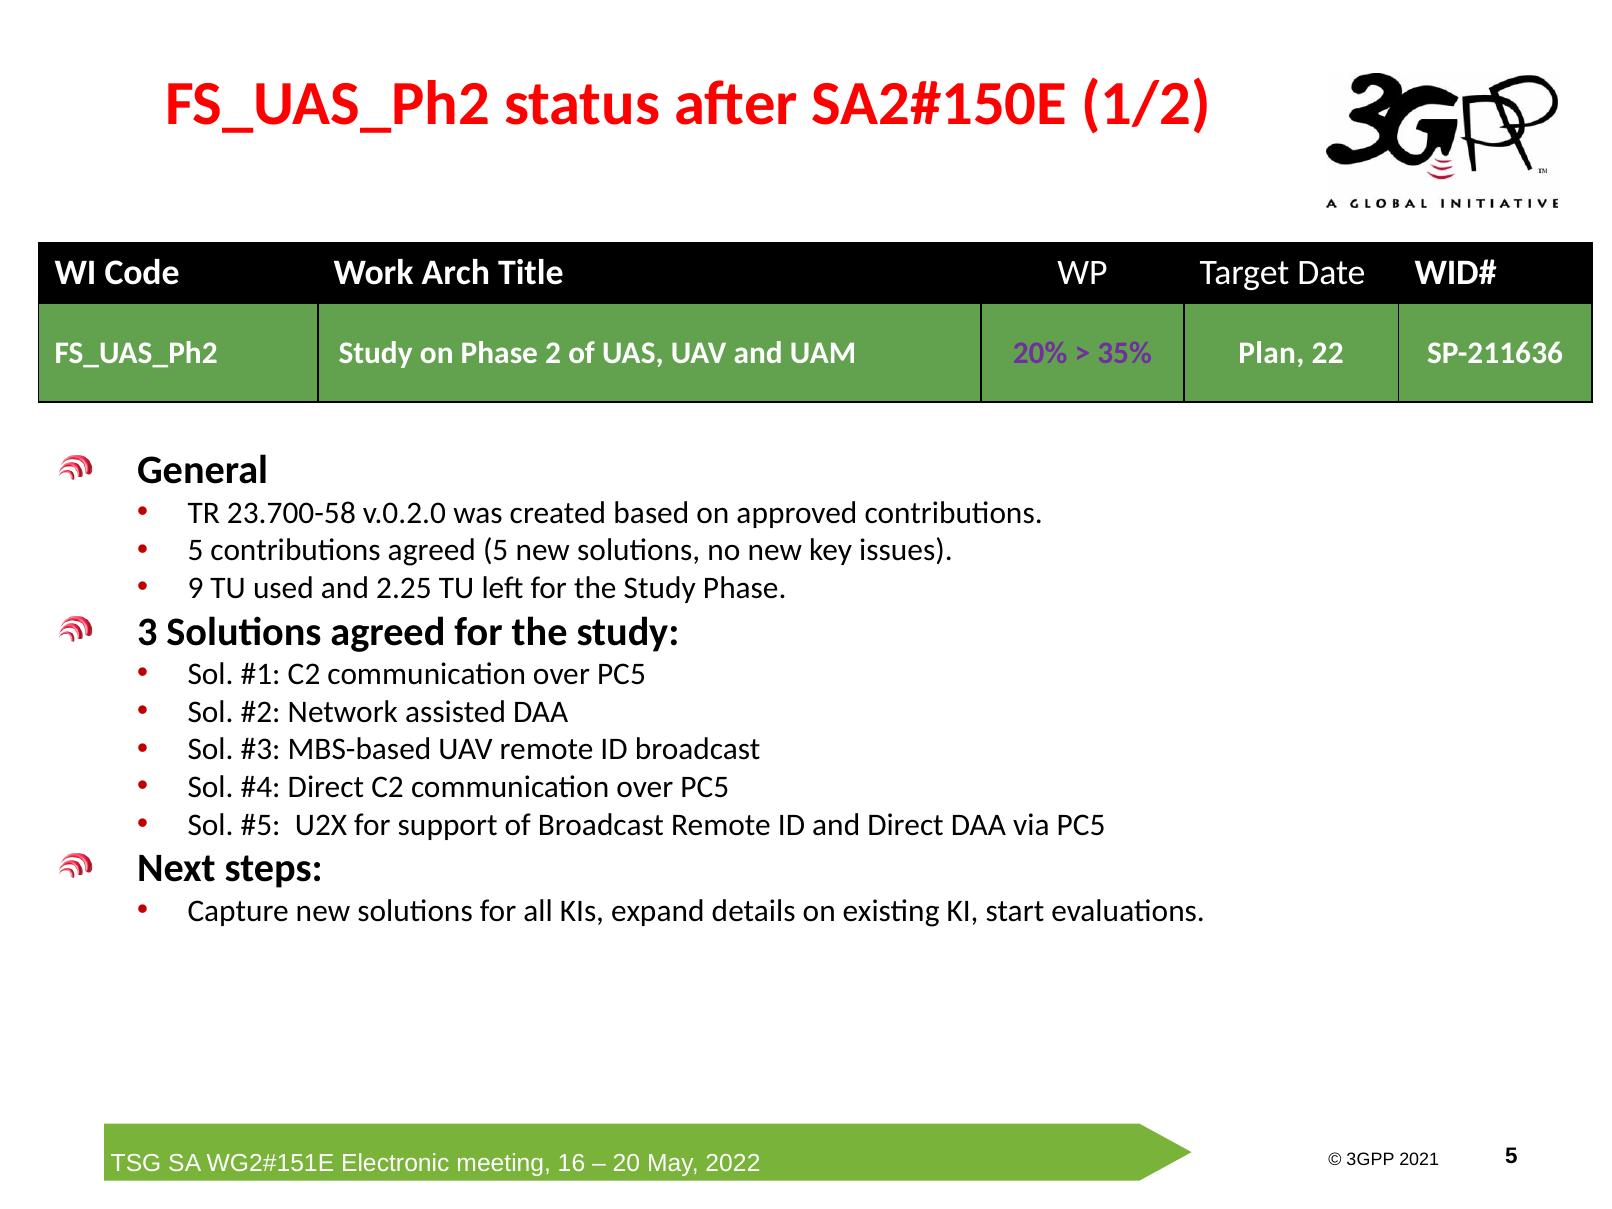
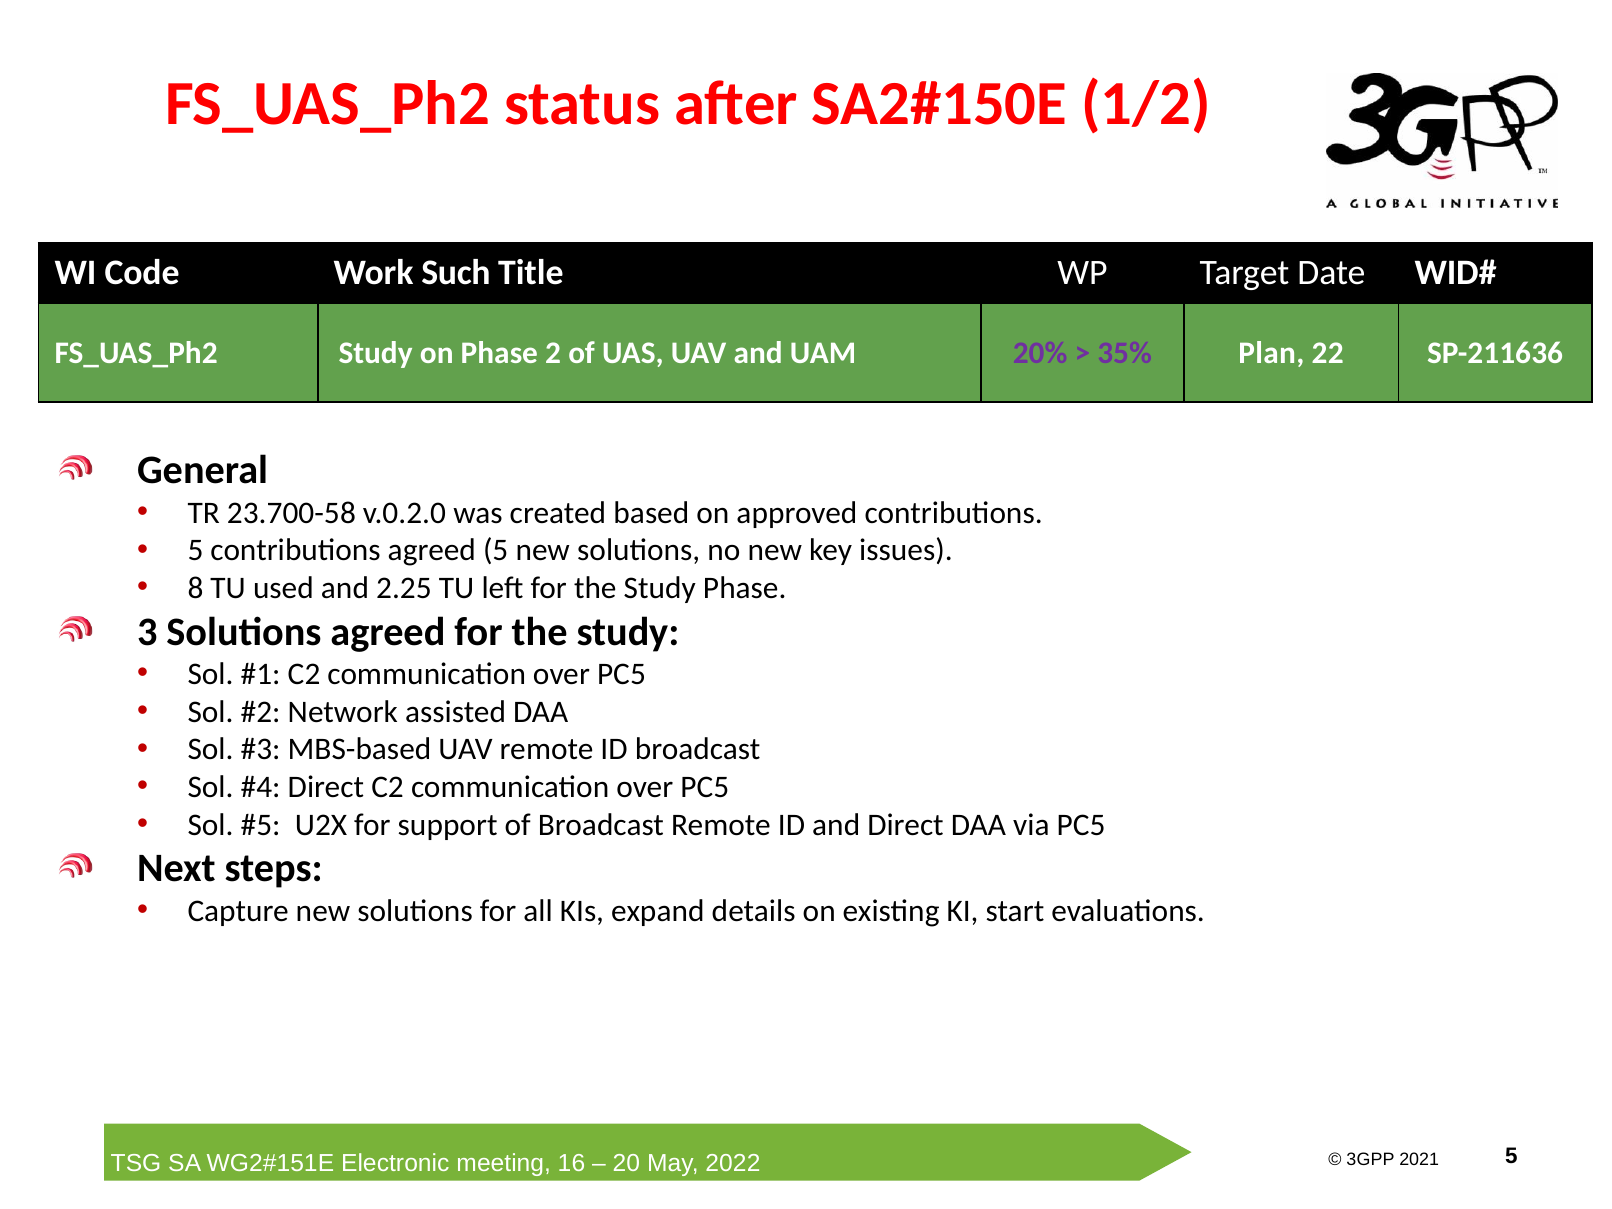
Arch: Arch -> Such (456, 273)
9: 9 -> 8 (195, 588)
